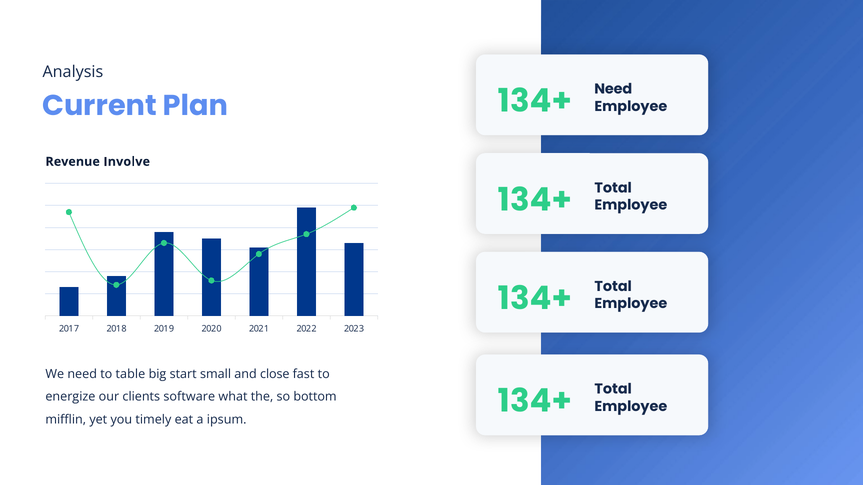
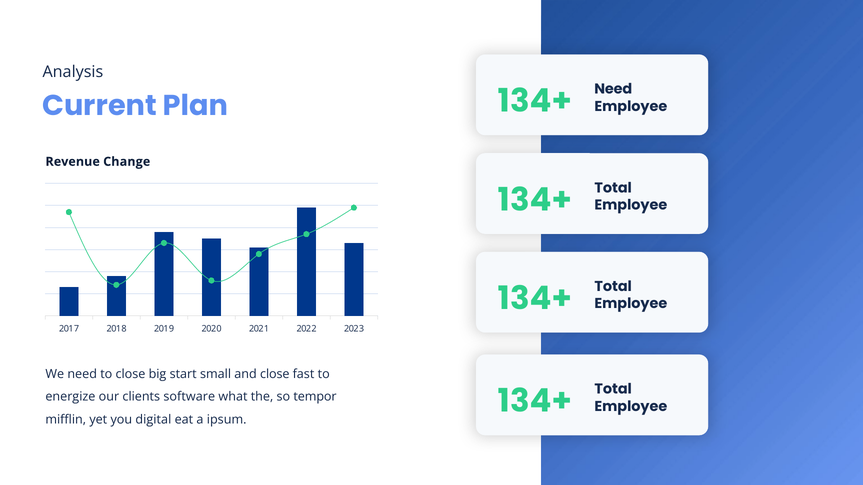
Involve: Involve -> Change (127, 162)
to table: table -> close (130, 375)
bottom: bottom -> tempor (315, 397)
timely: timely -> digital (153, 420)
